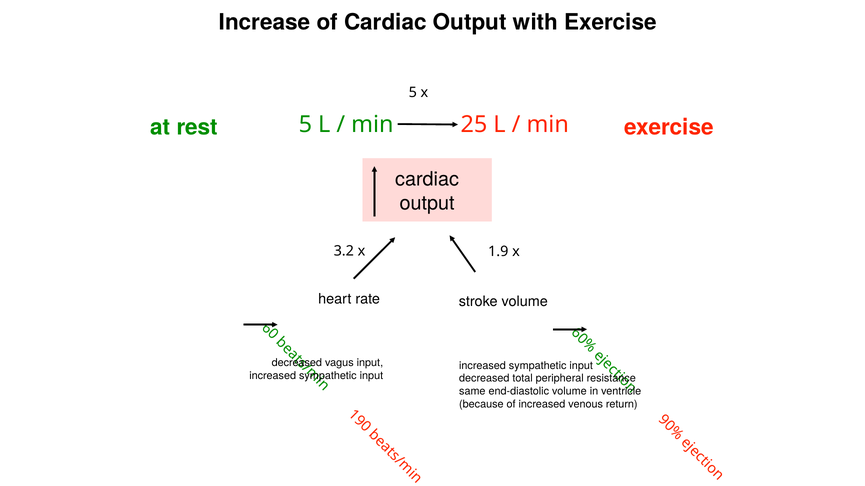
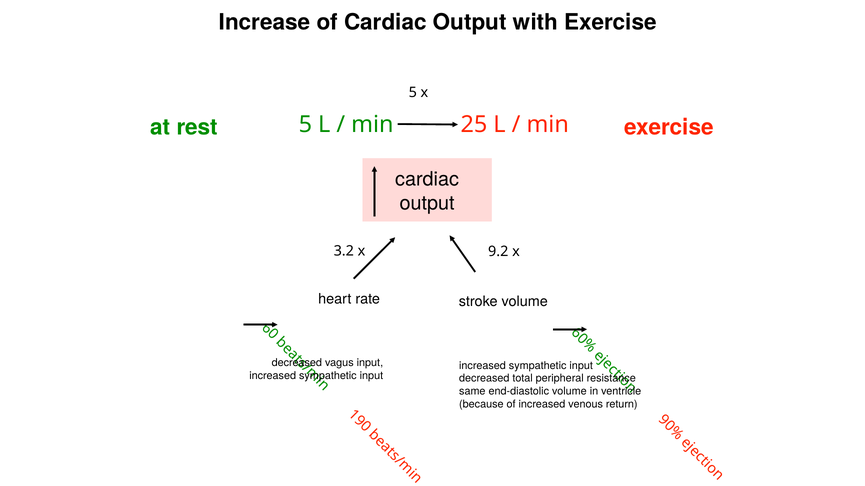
1.9: 1.9 -> 9.2 (498, 252)
